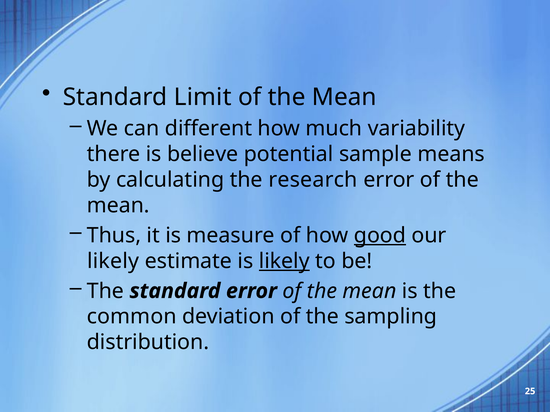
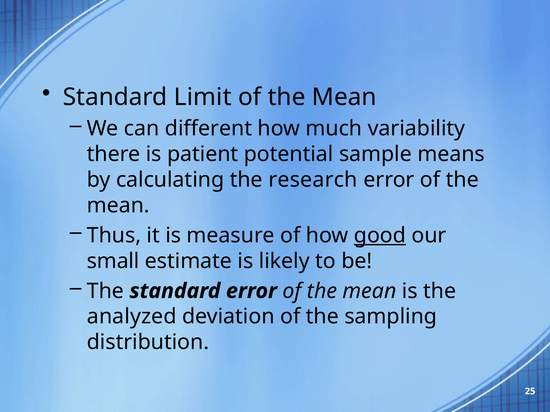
believe: believe -> patient (203, 154)
likely: likely -> small (113, 261)
likely underline: present -> none (284, 261)
common: common -> analyzed (132, 317)
